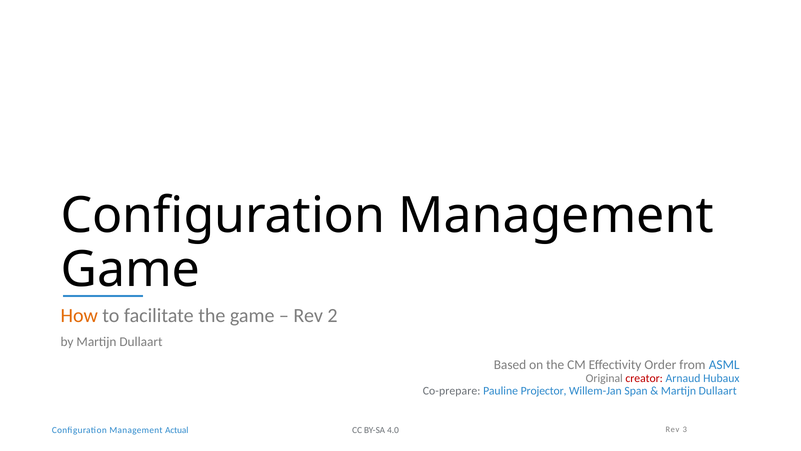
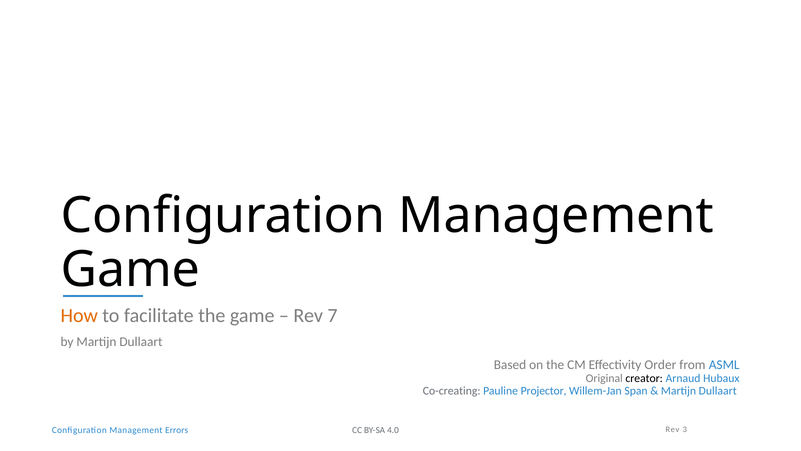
2: 2 -> 7 (333, 315)
creator colour: red -> black (644, 378)
Co-prepare: Co-prepare -> Co-creating (452, 390)
Actual: Actual -> Errors (177, 430)
